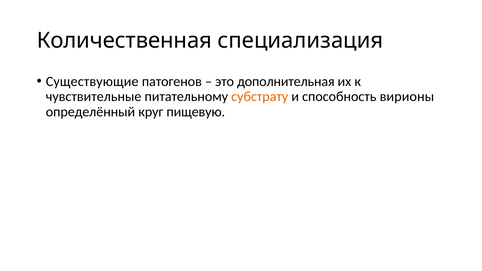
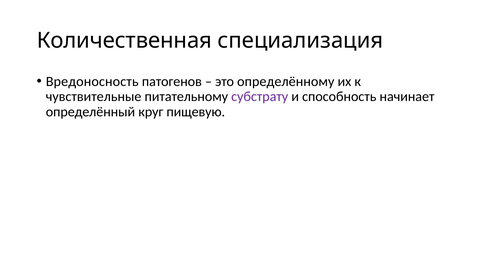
Существующие: Существующие -> Вредоносность (92, 81)
дополнительная: дополнительная -> определённому (286, 81)
субстрату colour: orange -> purple (260, 97)
вирионы: вирионы -> начинает (407, 97)
